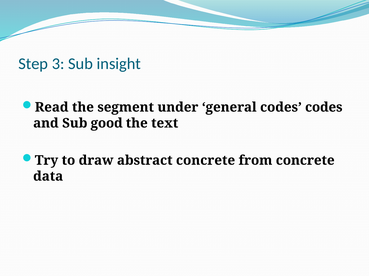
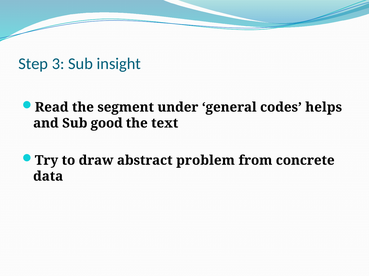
codes codes: codes -> helps (324, 107)
abstract concrete: concrete -> problem (206, 161)
